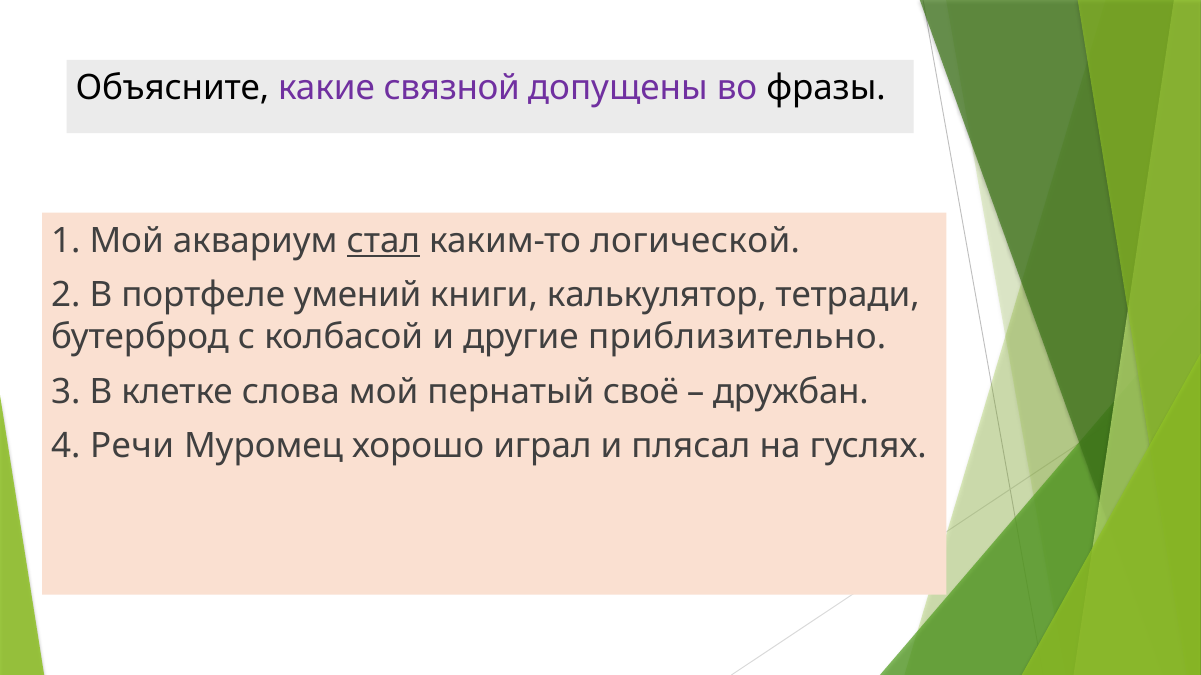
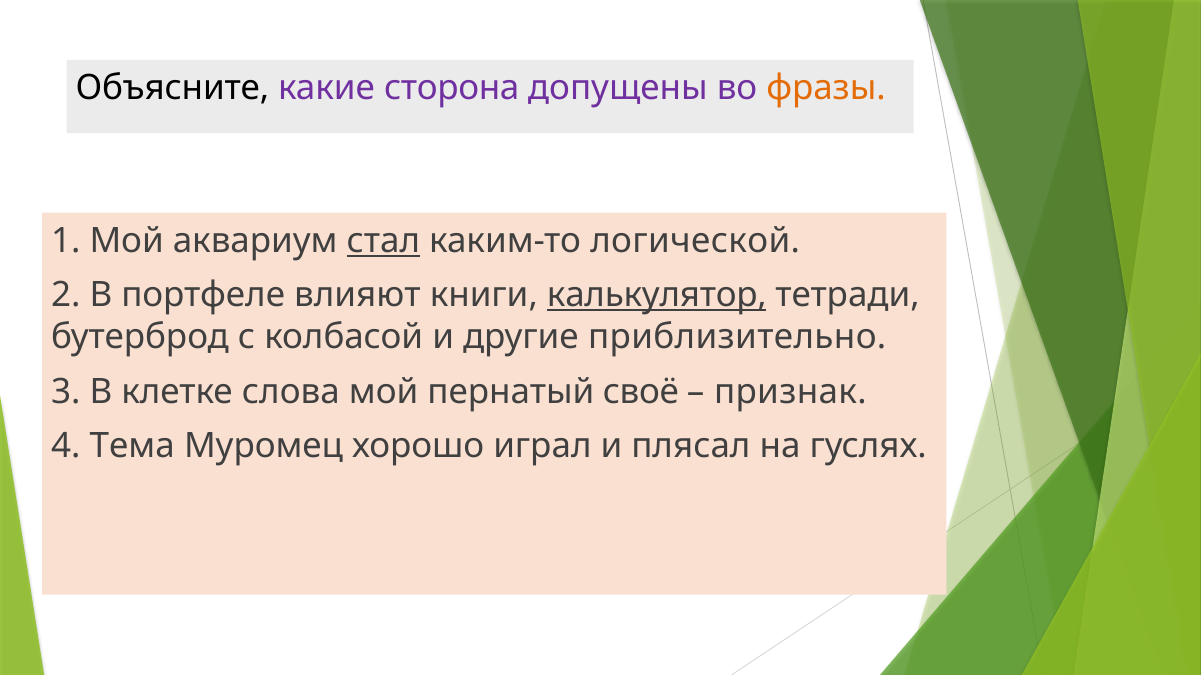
связной: связной -> сторона (452, 88)
фразы colour: black -> orange (826, 88)
умений: умений -> влияют (357, 295)
калькулятор underline: none -> present (657, 295)
дружбан: дружбан -> признак (790, 392)
Речи: Речи -> Тема (132, 447)
